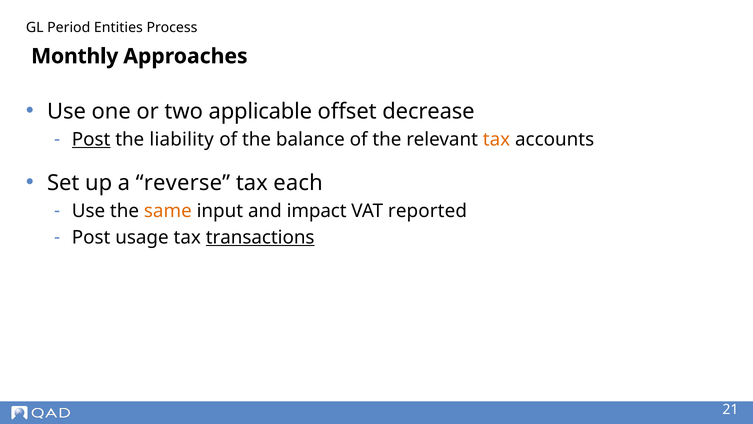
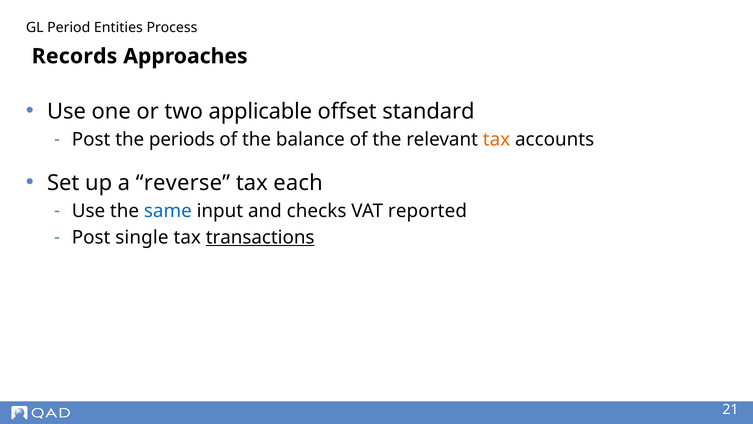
Monthly: Monthly -> Records (75, 56)
decrease: decrease -> standard (428, 111)
Post underline: present -> none (91, 139)
liability: liability -> periods (182, 139)
same colour: orange -> blue (168, 211)
impact: impact -> checks (317, 211)
usage: usage -> single (142, 237)
